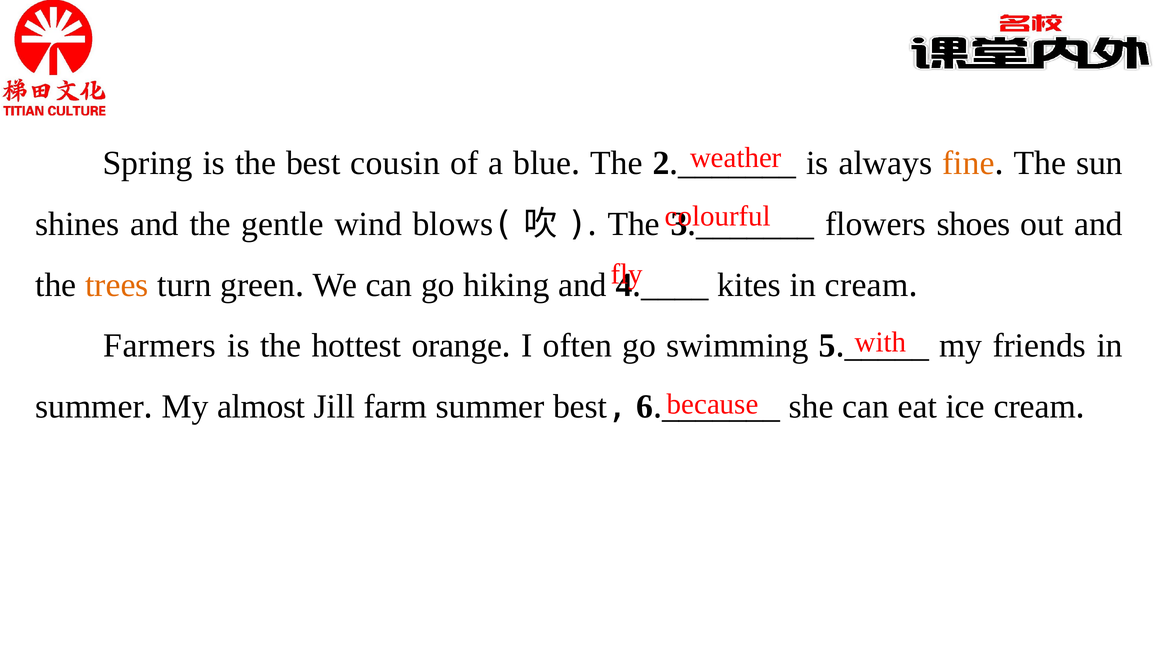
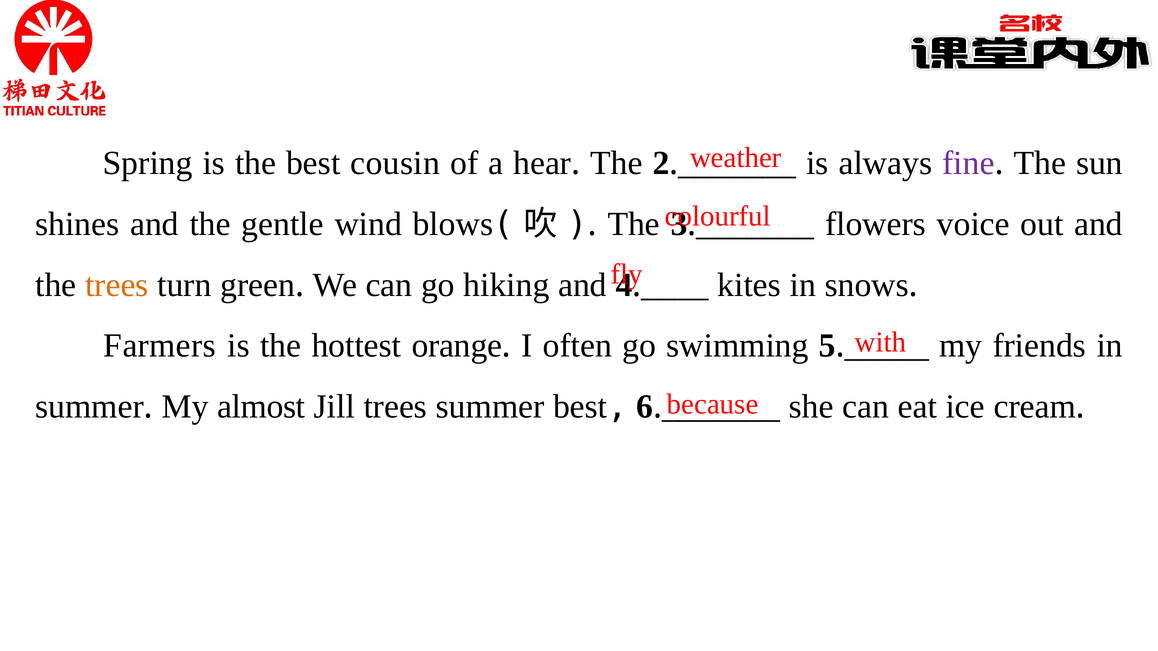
blue: blue -> hear (542, 163)
fine colour: orange -> purple (968, 163)
shoes: shoes -> voice (973, 224)
in cream: cream -> snows (867, 285)
Jill farm: farm -> trees (395, 407)
